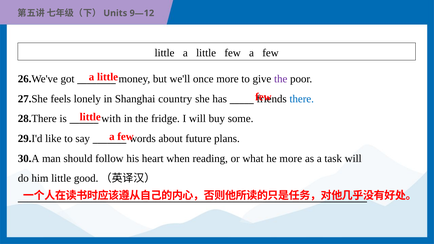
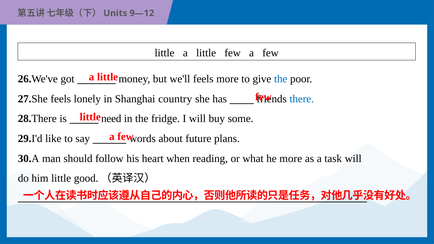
we'll once: once -> feels (203, 79)
the colour: purple -> blue (281, 79)
with: with -> need (111, 119)
